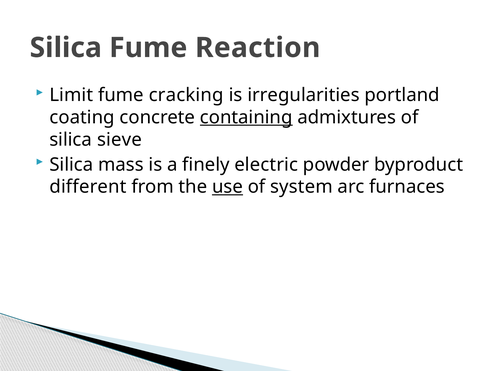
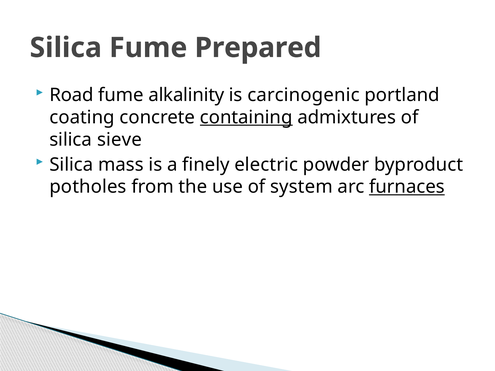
Reaction: Reaction -> Prepared (258, 48)
Limit: Limit -> Road (71, 95)
cracking: cracking -> alkalinity (186, 95)
irregularities: irregularities -> carcinogenic (303, 95)
different: different -> potholes (88, 187)
use underline: present -> none (227, 187)
furnaces underline: none -> present (407, 187)
